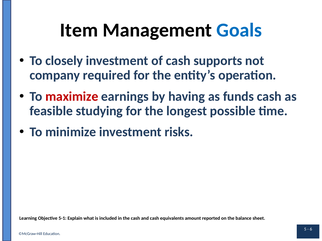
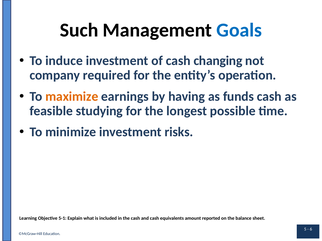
Item: Item -> Such (79, 30)
closely: closely -> induce (64, 61)
supports: supports -> changing (218, 61)
maximize colour: red -> orange (72, 97)
